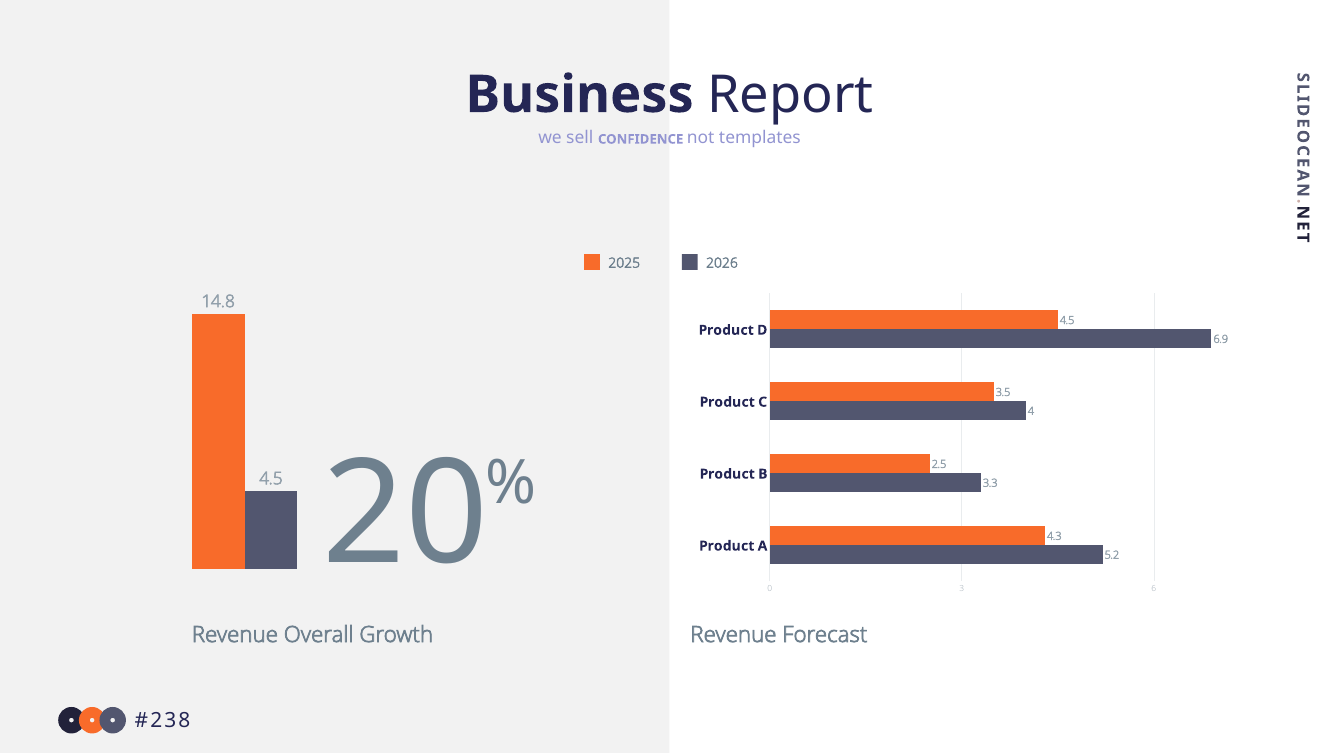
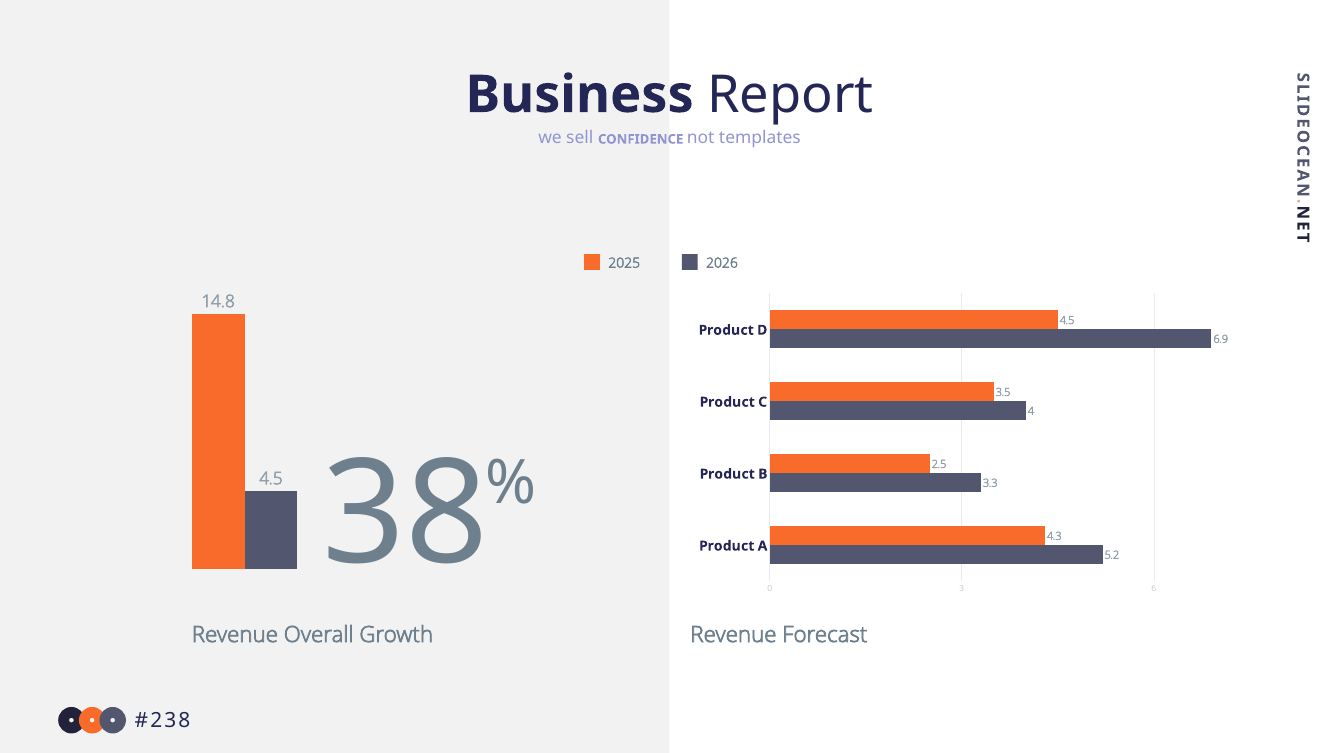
20: 20 -> 38 (405, 515)
